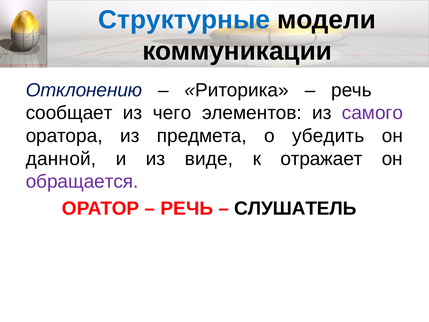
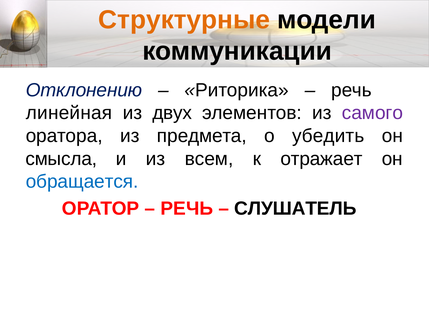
Структурные colour: blue -> orange (184, 20)
сообщает: сообщает -> линейная (69, 113)
чего: чего -> двух (172, 113)
данной: данной -> смысла (61, 159)
виде: виде -> всем (209, 159)
обращается colour: purple -> blue (82, 182)
